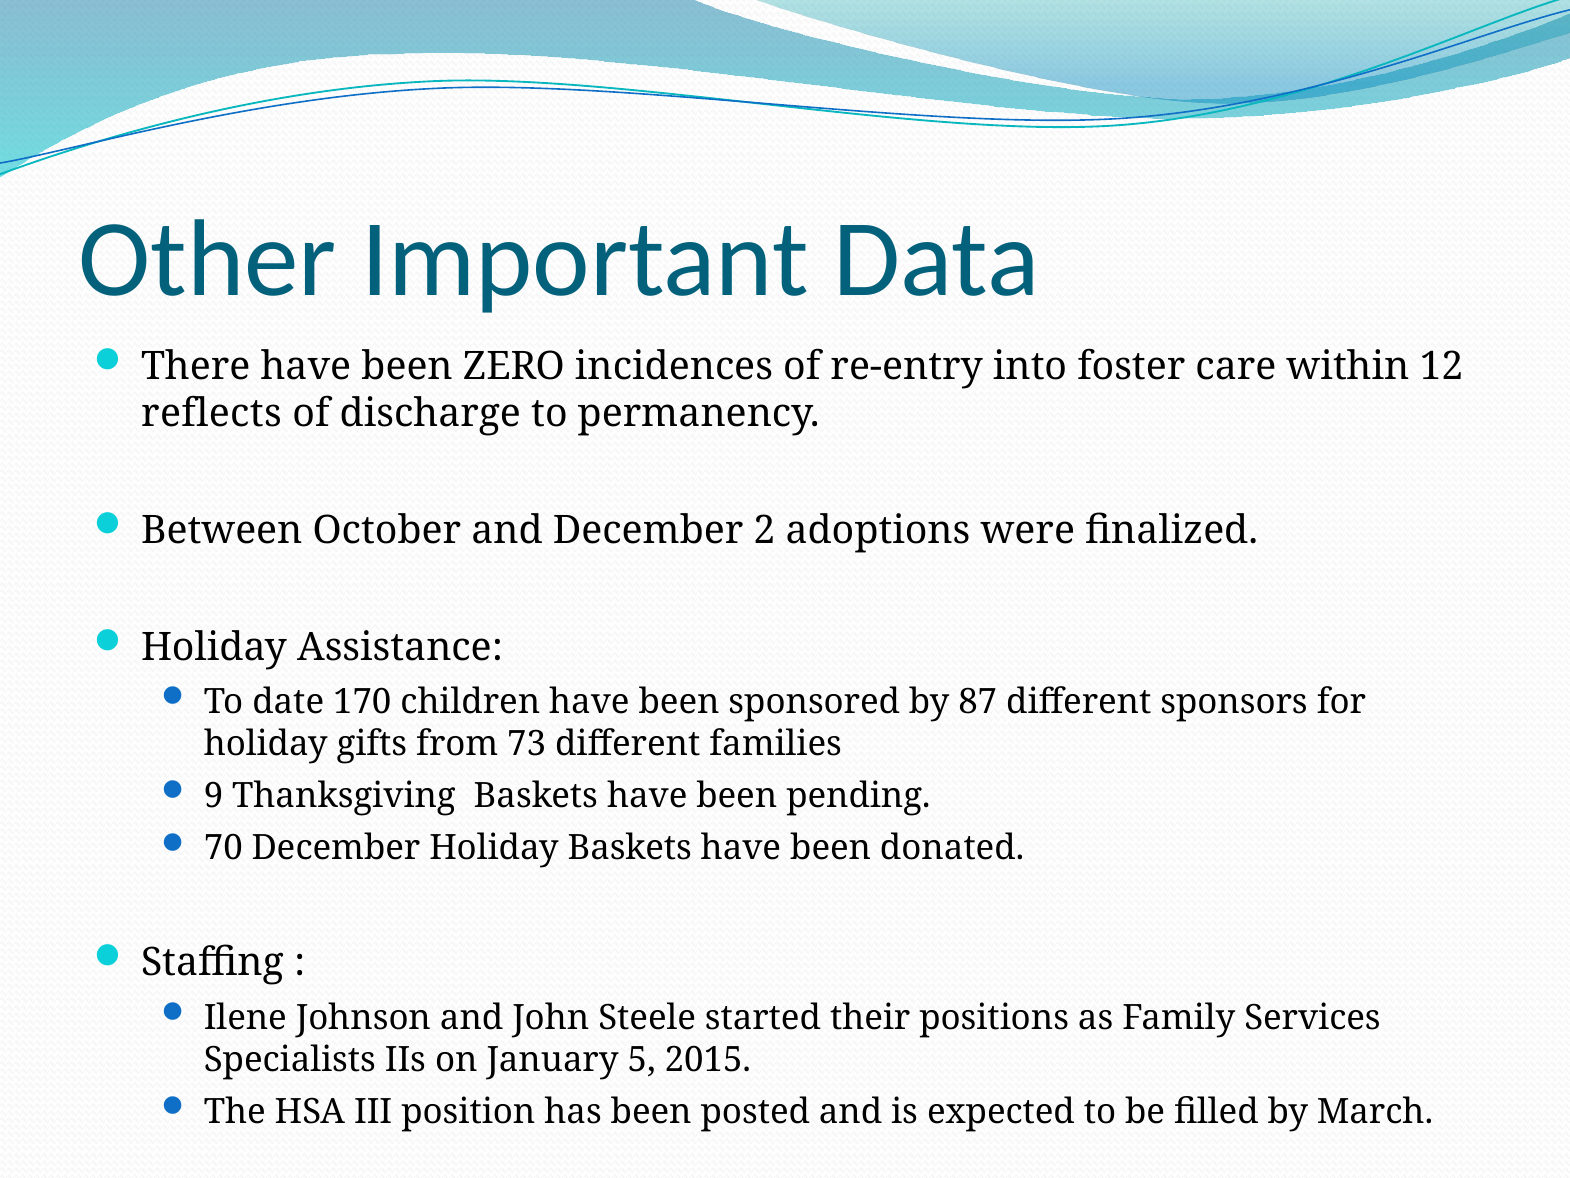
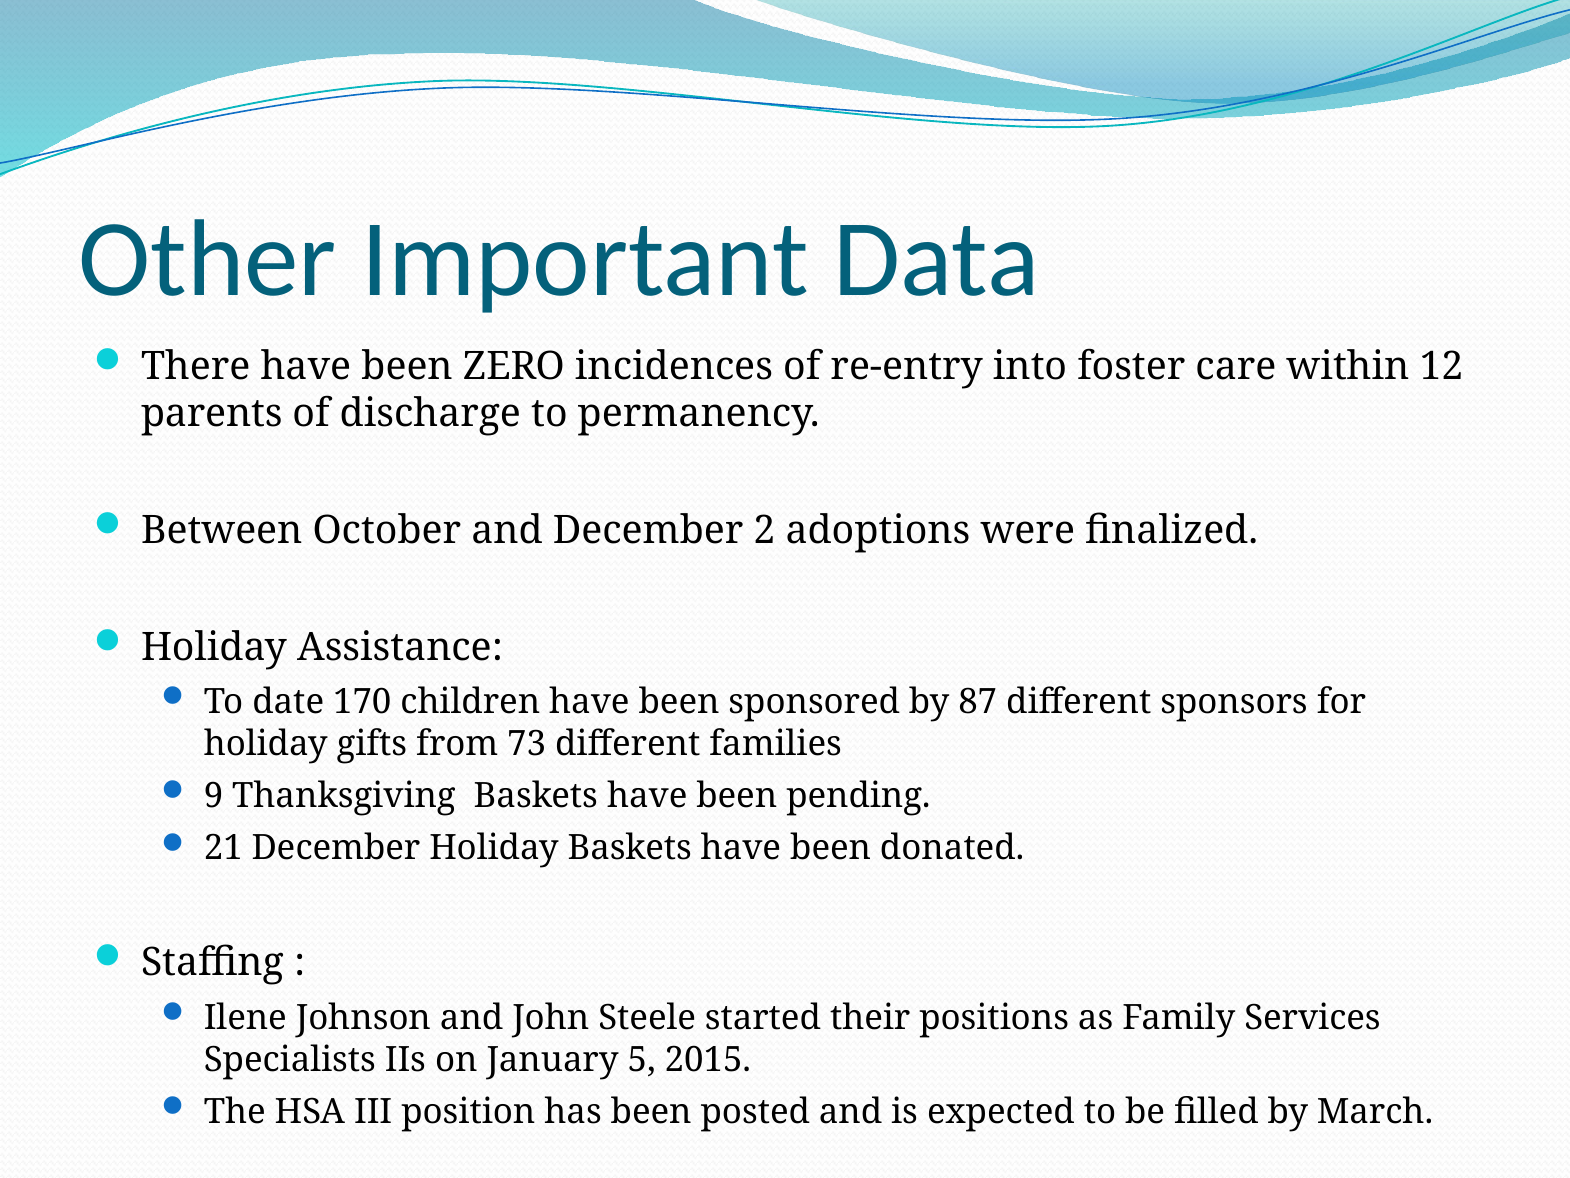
reflects: reflects -> parents (212, 413)
70: 70 -> 21 (223, 848)
